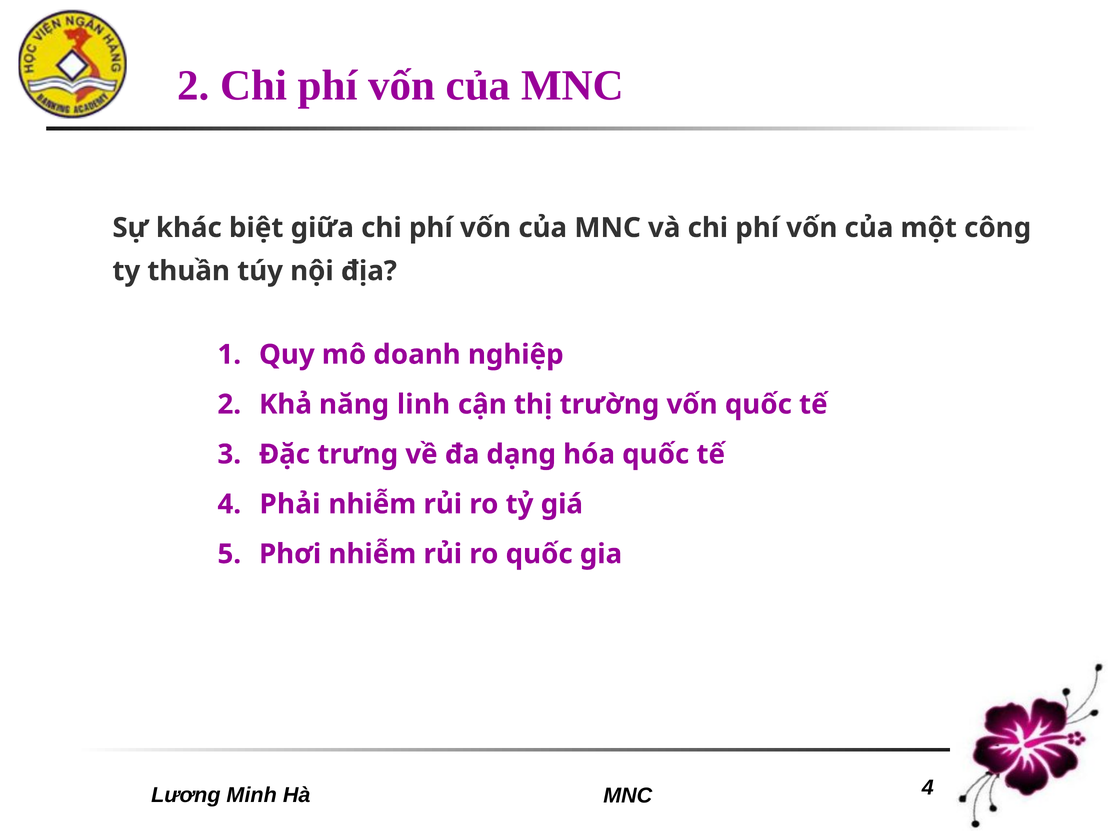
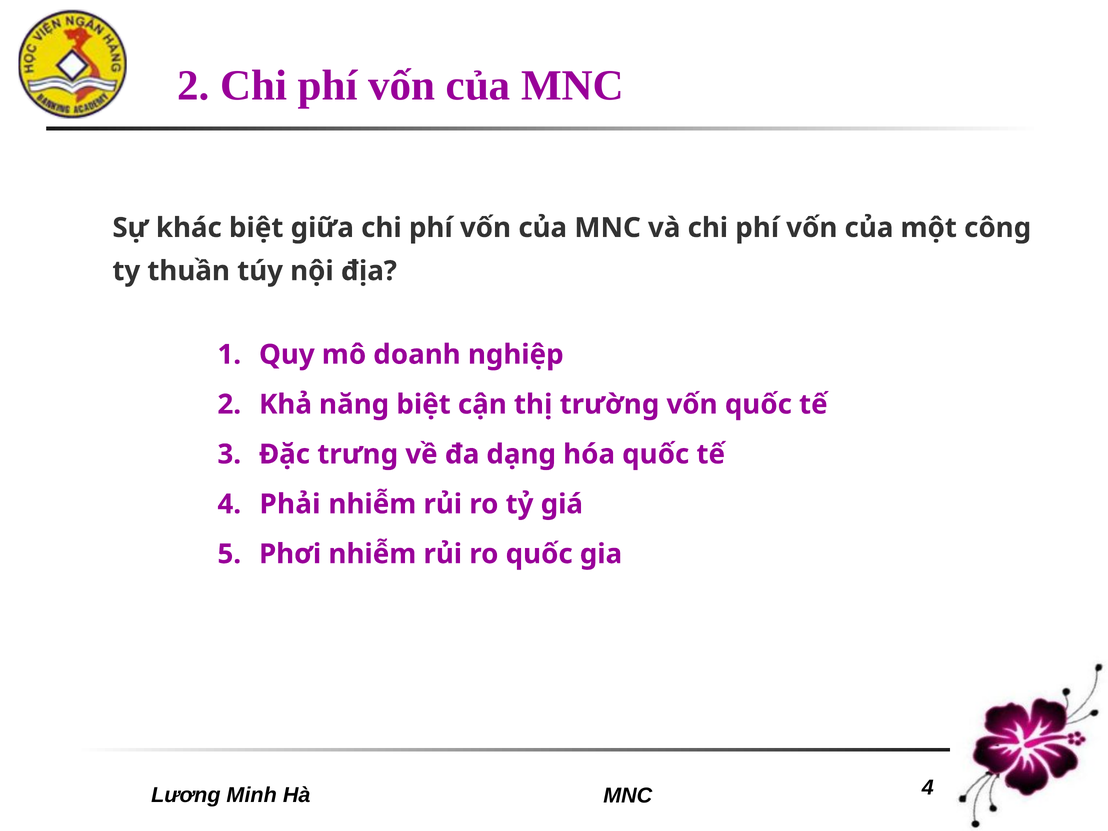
năng linh: linh -> biệt (424, 404)
